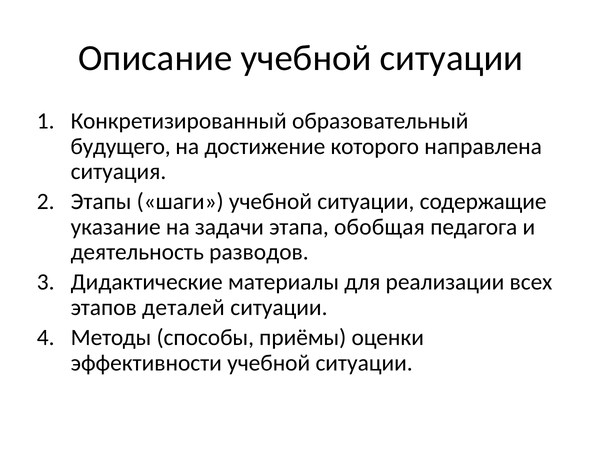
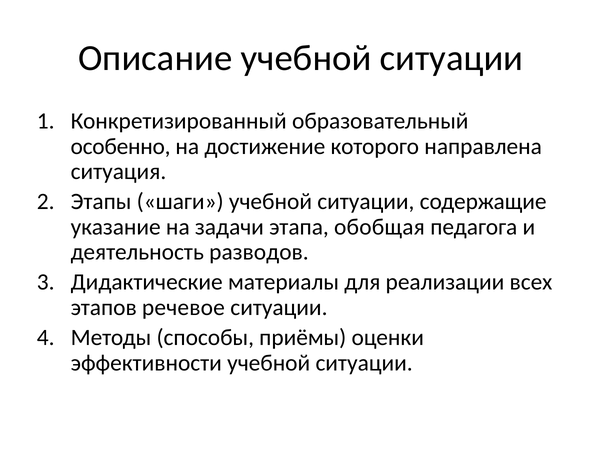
будущего: будущего -> особенно (121, 146)
деталей: деталей -> речевое (183, 308)
